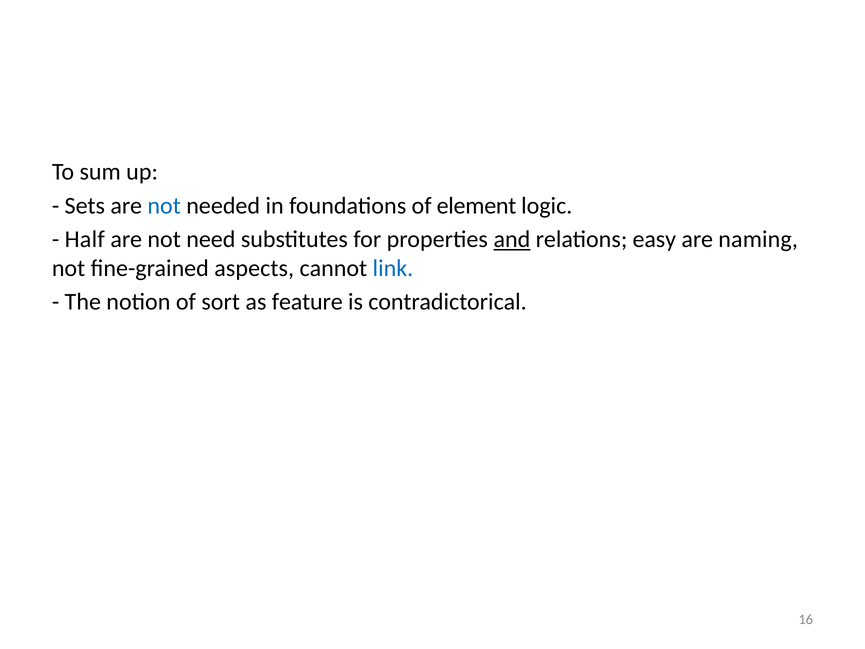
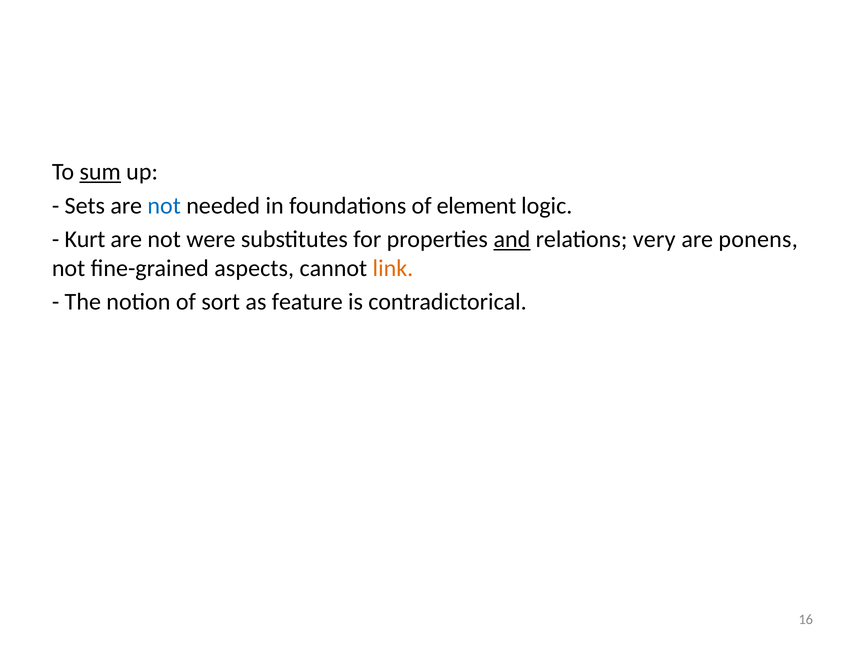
sum underline: none -> present (100, 172)
Half: Half -> Kurt (85, 239)
need: need -> were (211, 239)
easy: easy -> very (654, 239)
naming: naming -> ponens (758, 239)
link colour: blue -> orange (393, 268)
